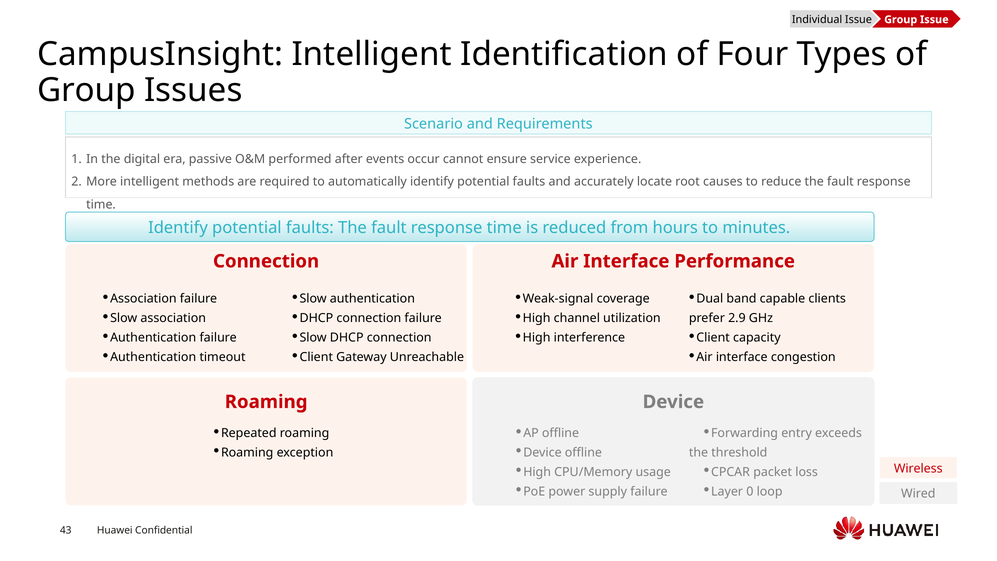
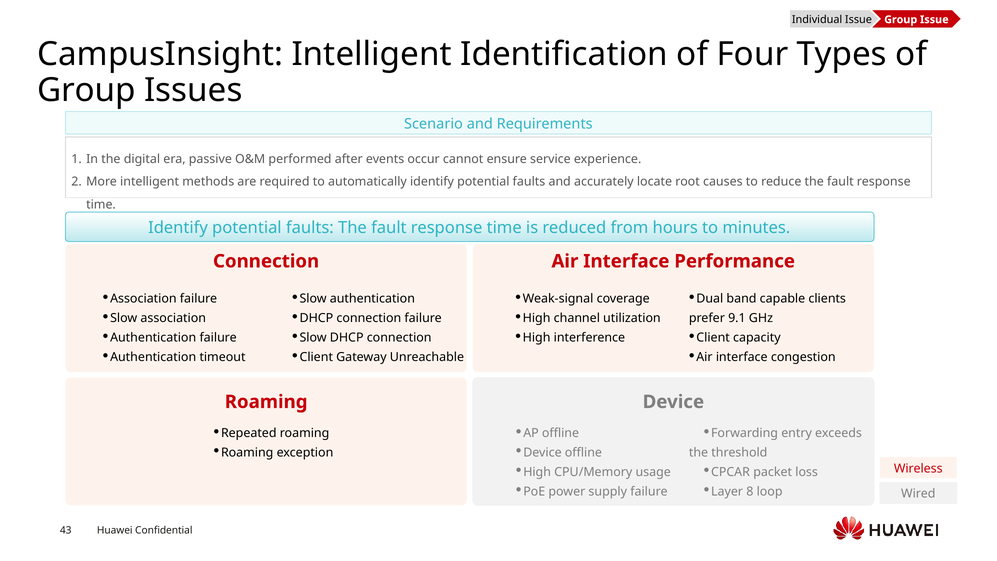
2.9: 2.9 -> 9.1 (737, 318)
0: 0 -> 8 (750, 491)
